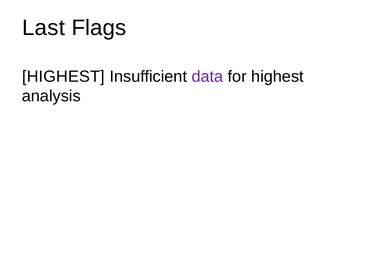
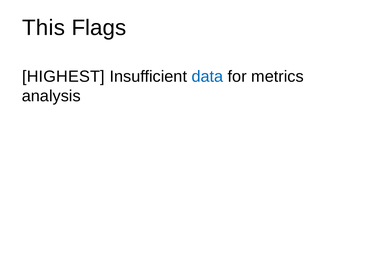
Last: Last -> This (44, 28)
data colour: purple -> blue (207, 77)
for highest: highest -> metrics (277, 77)
